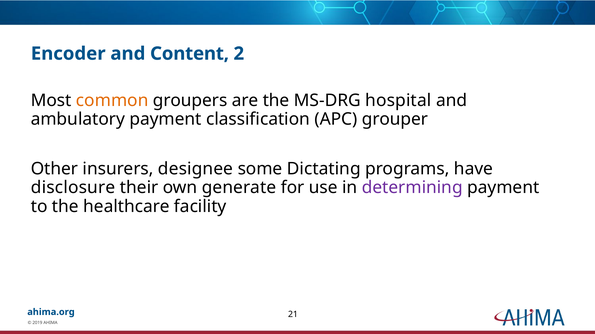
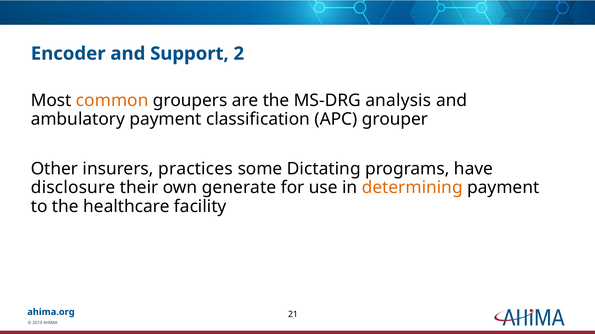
Content: Content -> Support (189, 54)
hospital: hospital -> analysis (398, 101)
designee: designee -> practices (196, 169)
determining colour: purple -> orange (412, 188)
